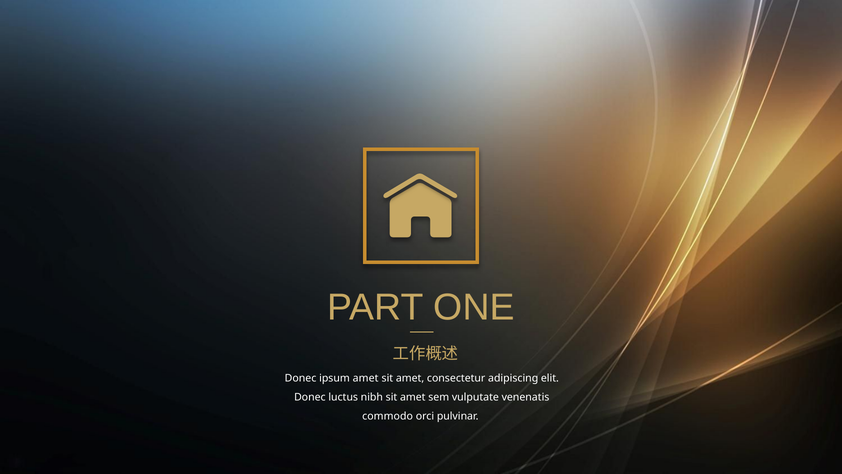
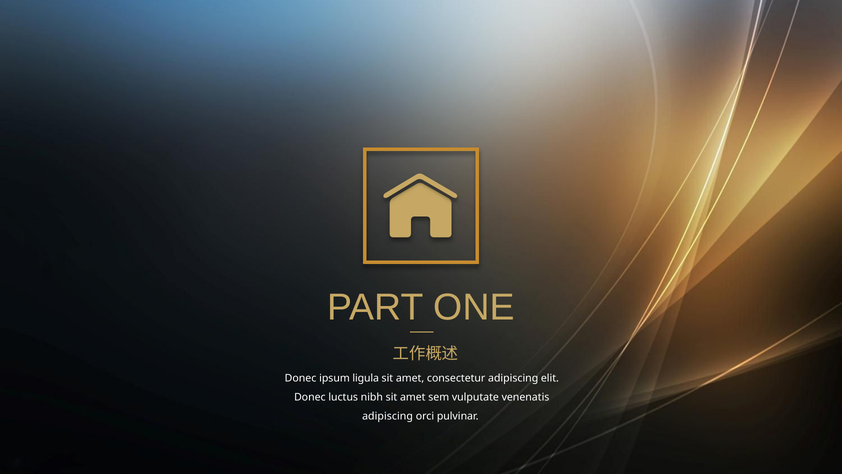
ipsum amet: amet -> ligula (366, 378)
commodo: commodo -> adipiscing (388, 416)
